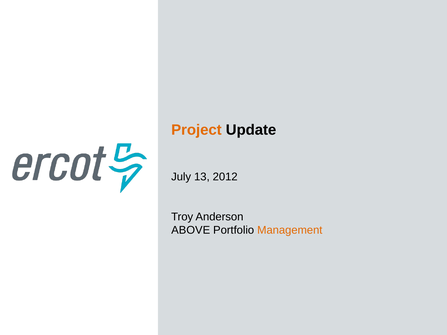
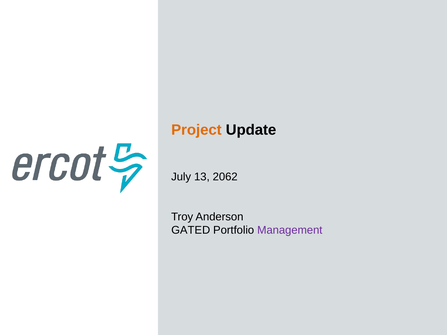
2012: 2012 -> 2062 (225, 177)
ABOVE: ABOVE -> GATED (191, 230)
Management colour: orange -> purple (290, 230)
